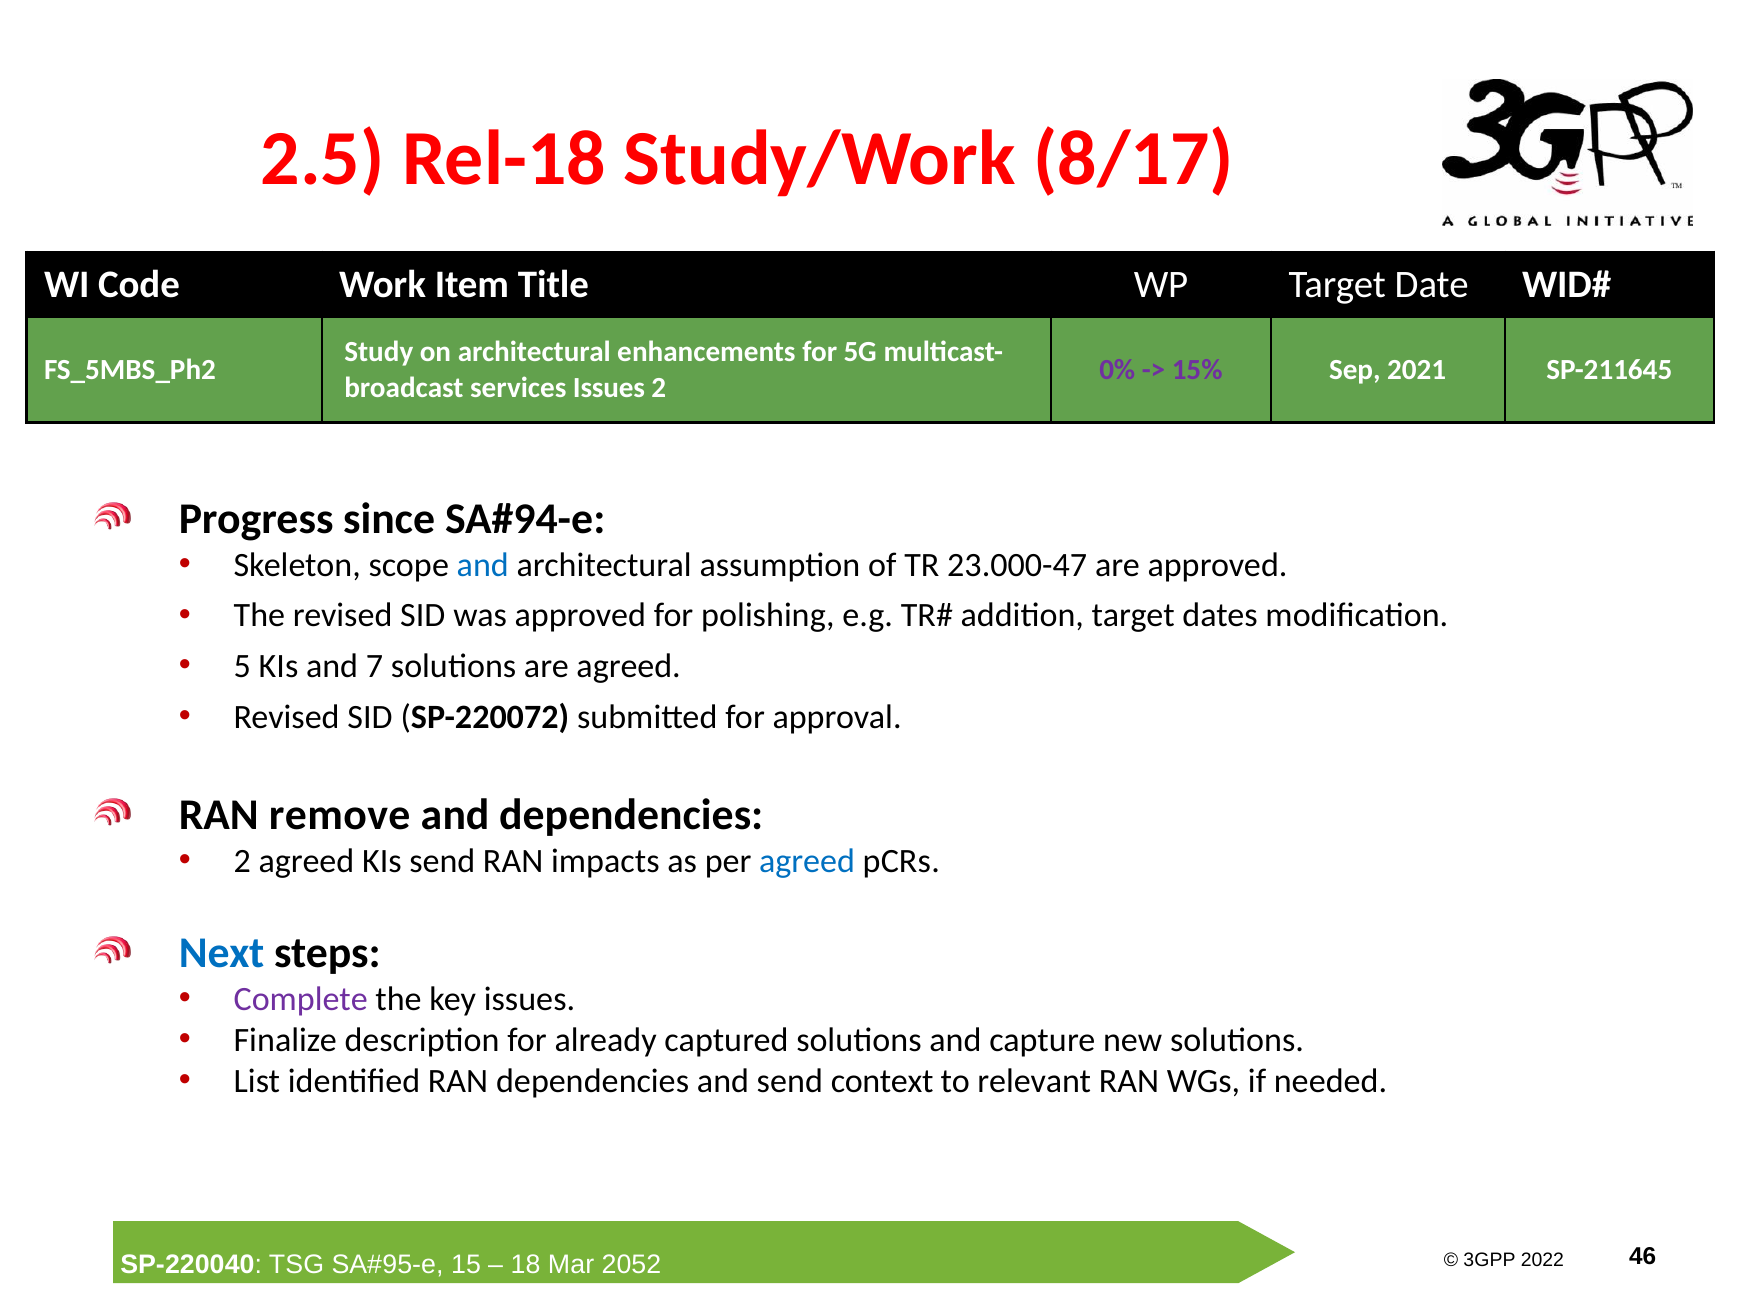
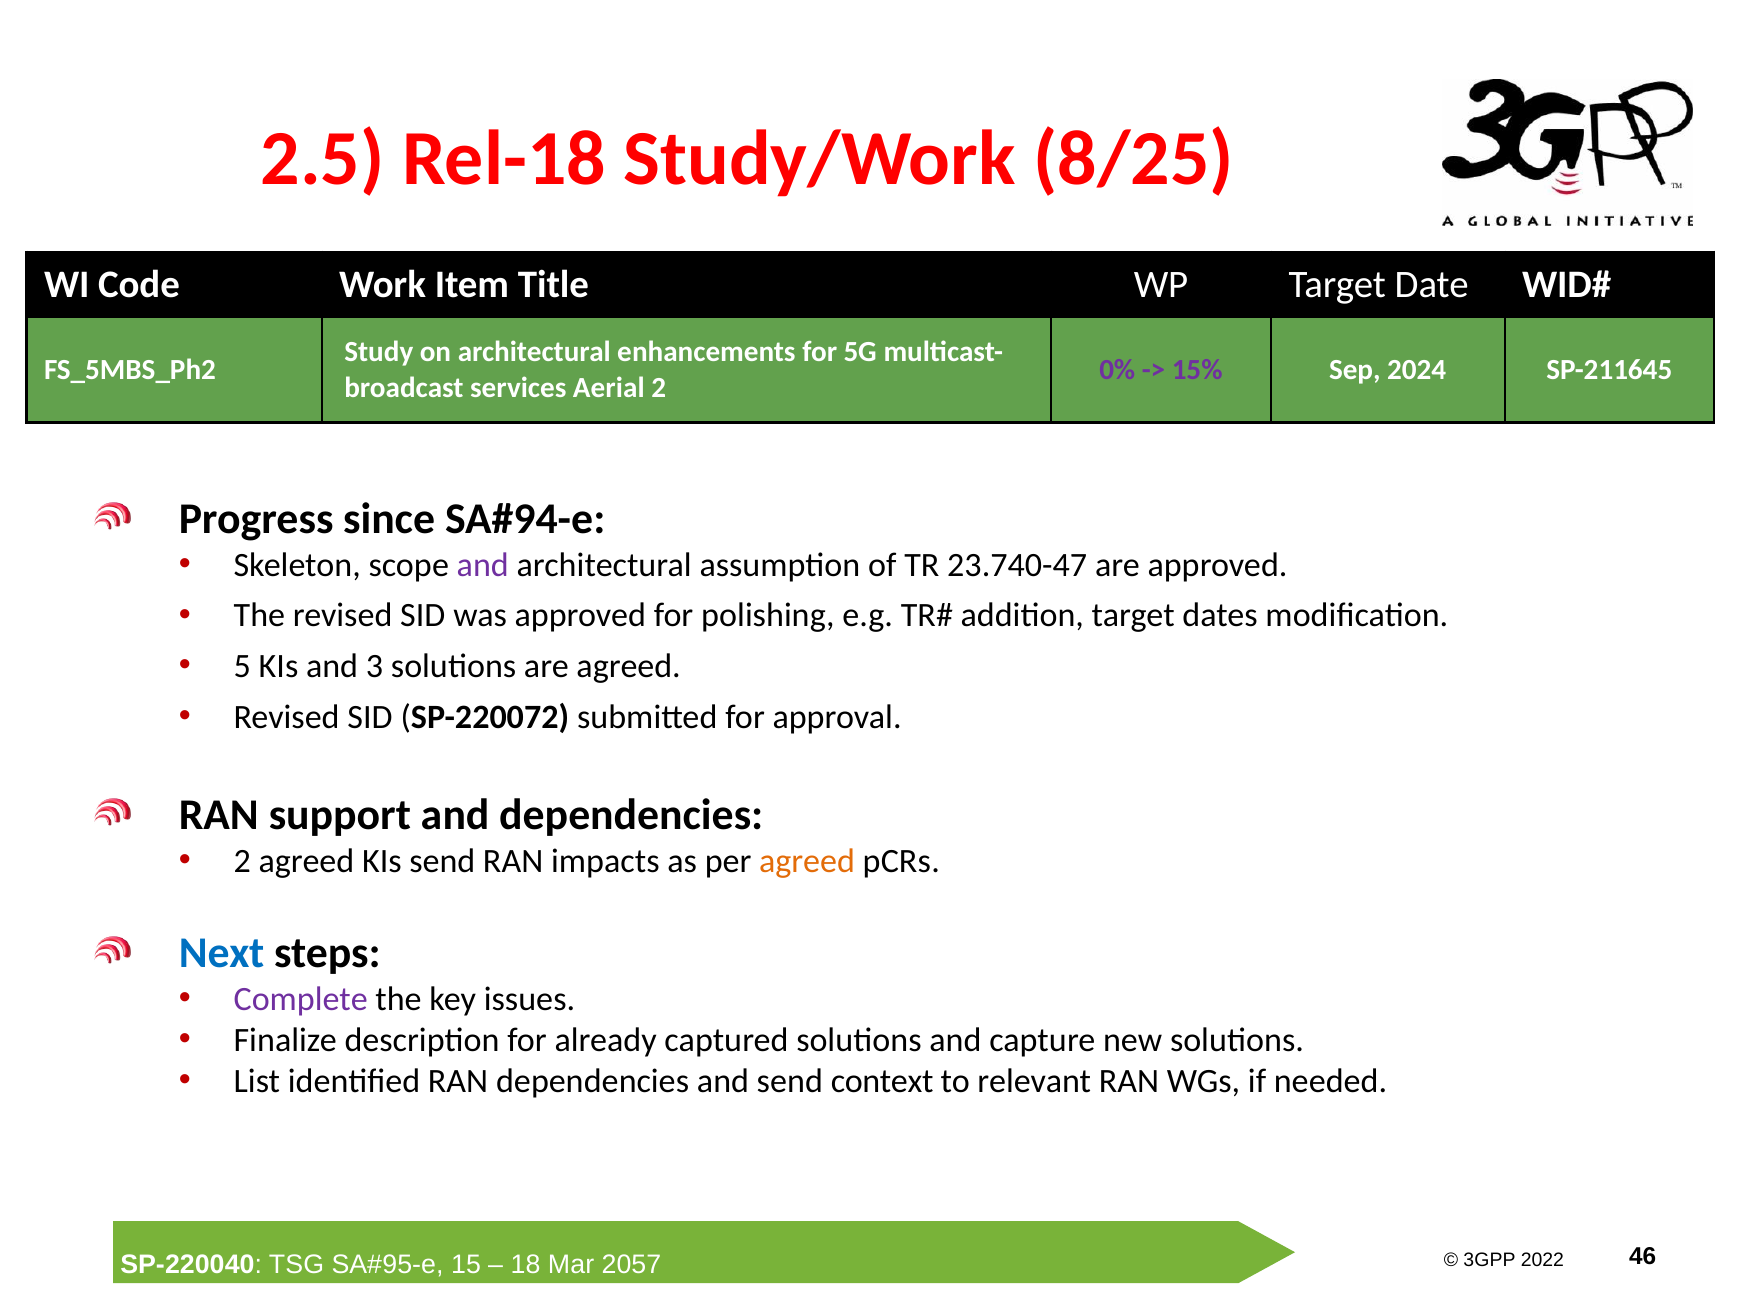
8/17: 8/17 -> 8/25 (1134, 159)
2021: 2021 -> 2024 (1417, 370)
services Issues: Issues -> Aerial (609, 388)
and colour: blue -> purple (483, 565)
23.000-47: 23.000-47 -> 23.740-47 (1017, 565)
7: 7 -> 3 (374, 666)
remove: remove -> support (340, 815)
agreed colour: blue -> orange (807, 861)
2052: 2052 -> 2057 (631, 1265)
